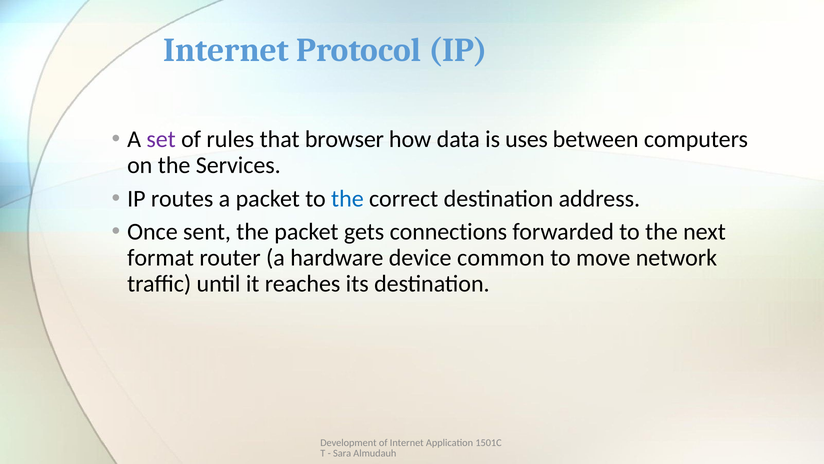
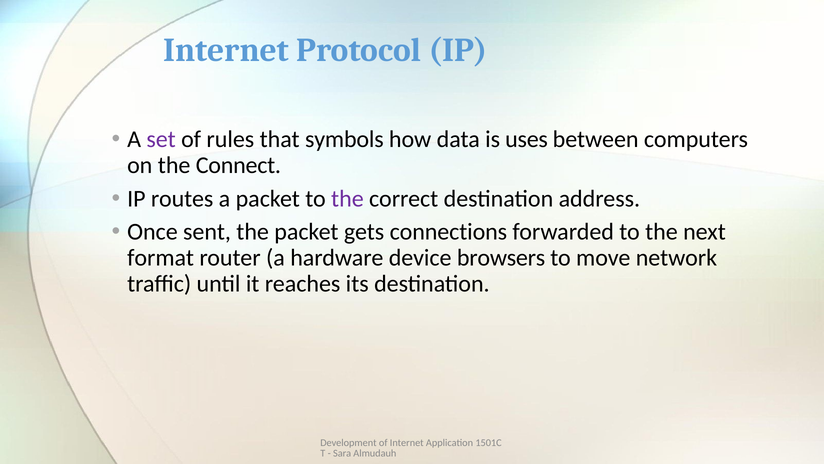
browser: browser -> symbols (344, 139)
Services: Services -> Connect (238, 165)
the colour: blue -> purple (347, 198)
common: common -> browsers (501, 258)
